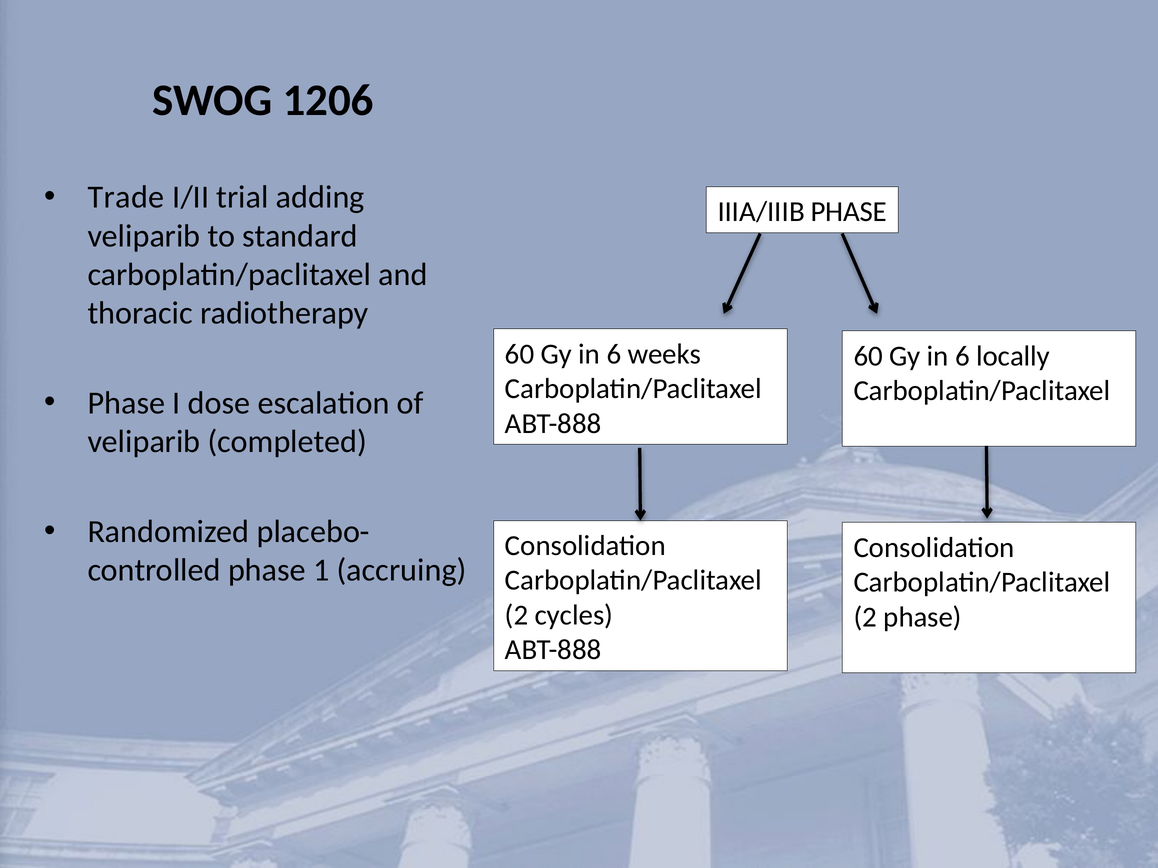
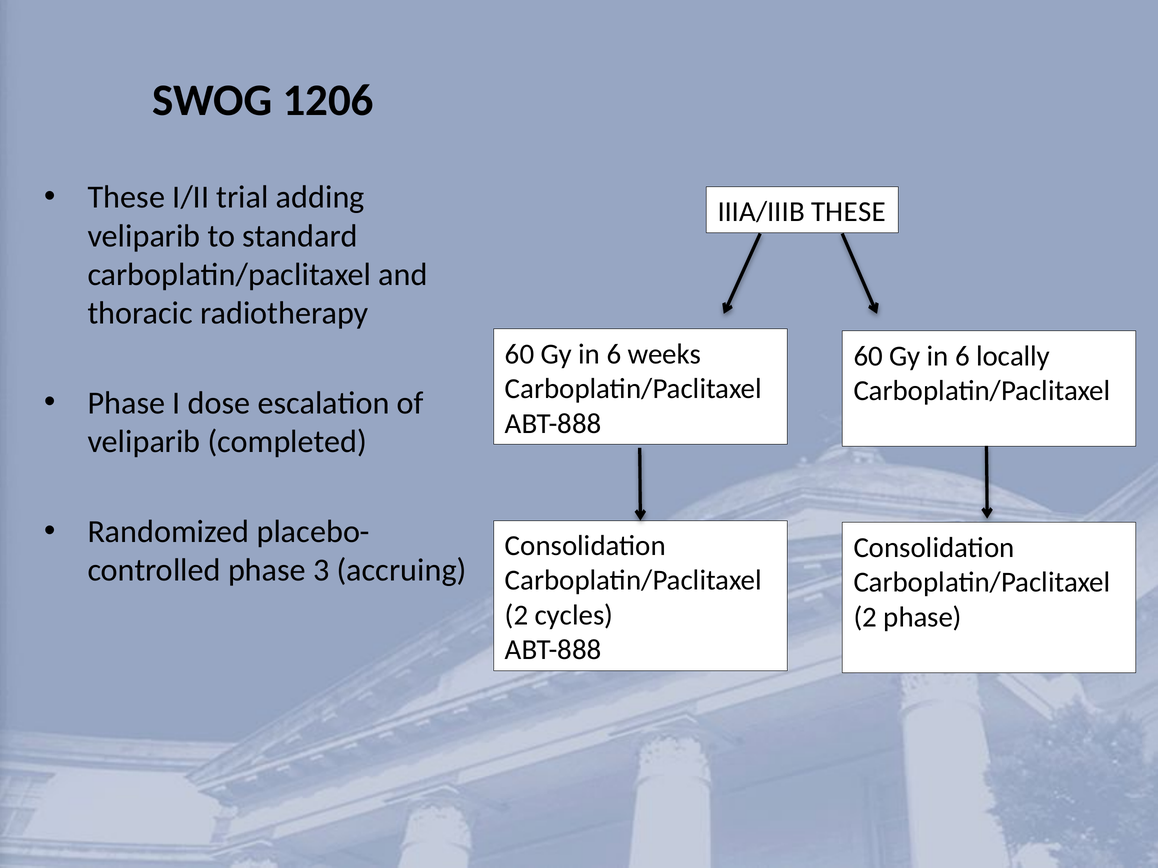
Trade: Trade -> These (126, 197)
IIIA/IIIB PHASE: PHASE -> THESE (848, 212)
1: 1 -> 3 (321, 571)
